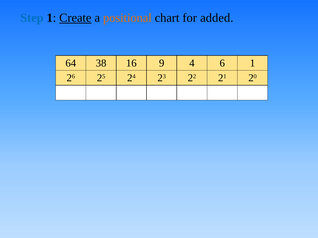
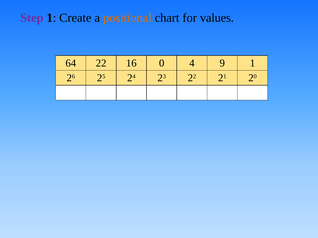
Step colour: blue -> purple (32, 18)
Create underline: present -> none (75, 18)
added: added -> values (217, 18)
64 38: 38 -> 22 (101, 63)
9: 9 -> 0 (162, 63)
6: 6 -> 9 (222, 63)
